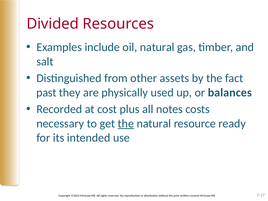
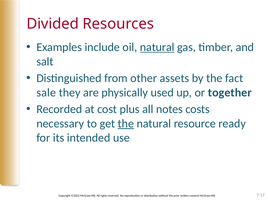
natural underline: none -> present (157, 47)
past: past -> sale (46, 92)
balances: balances -> together (230, 92)
